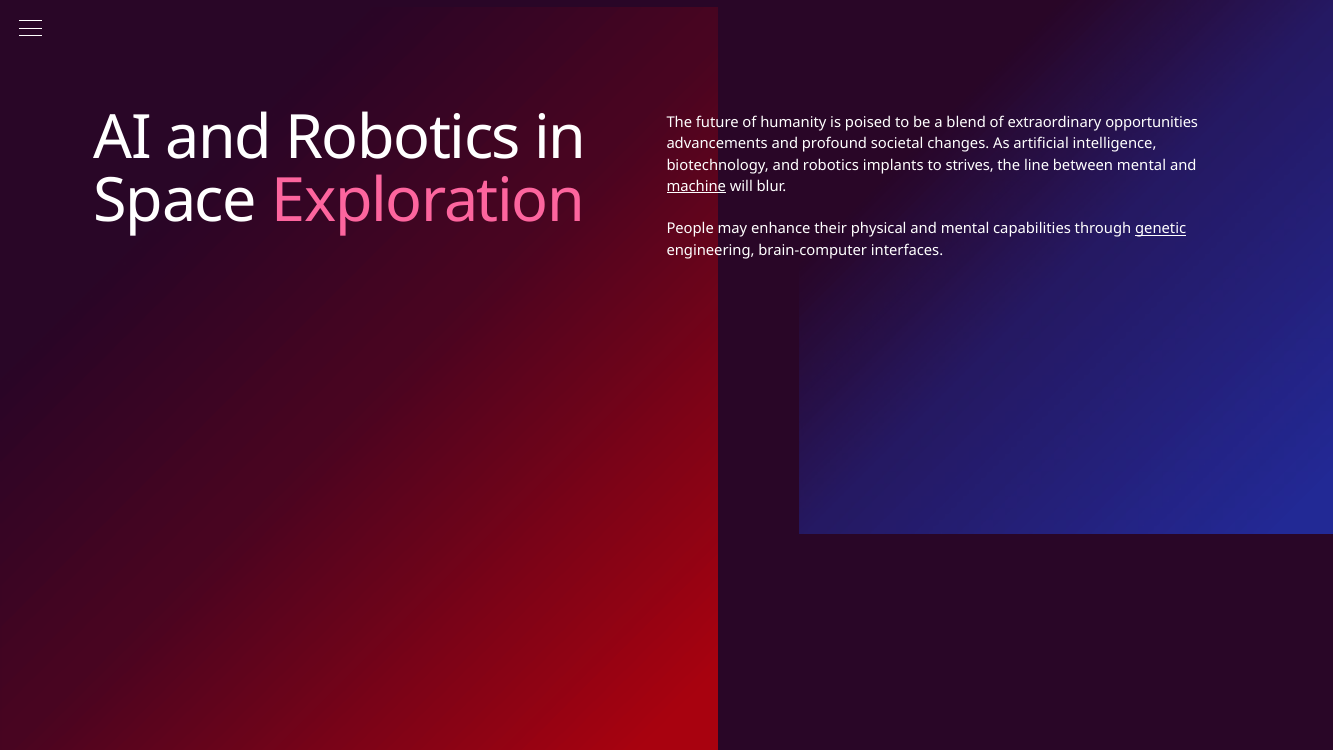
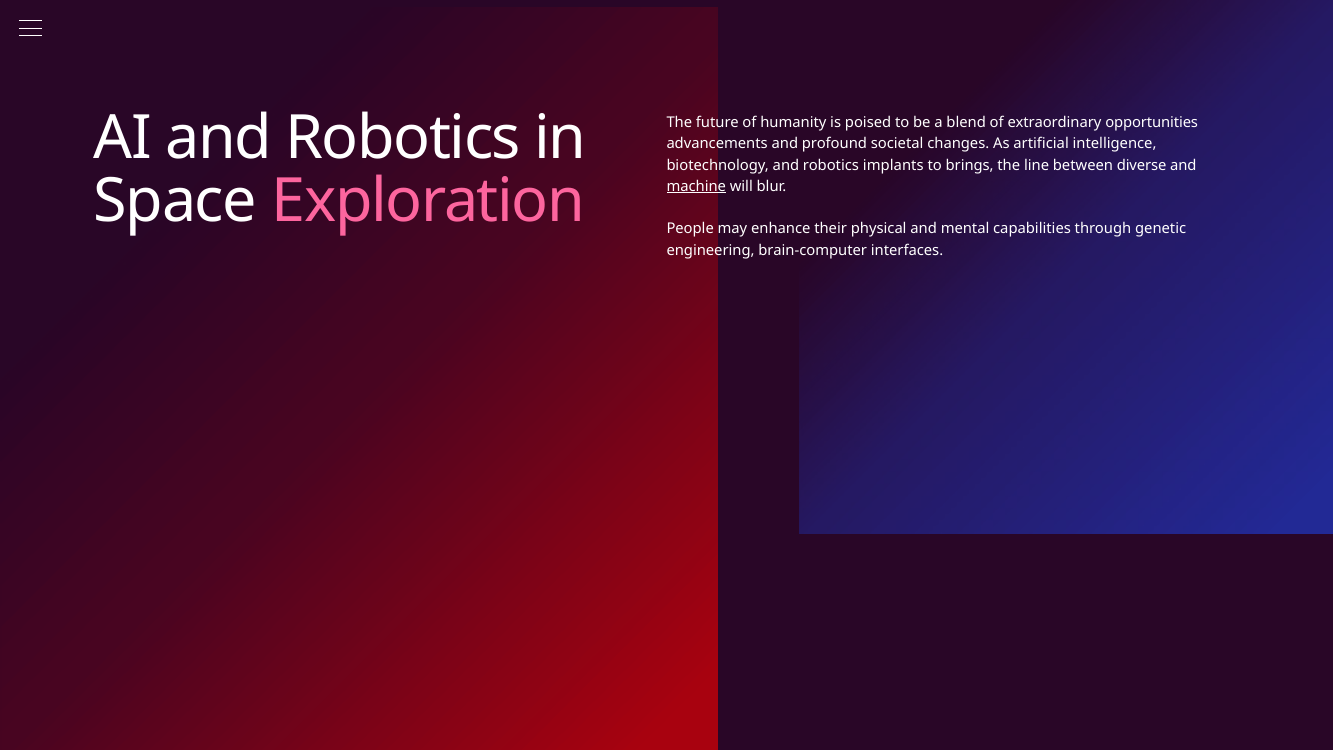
strives: strives -> brings (970, 165)
between mental: mental -> diverse (1142, 165)
genetic underline: present -> none (1161, 229)
